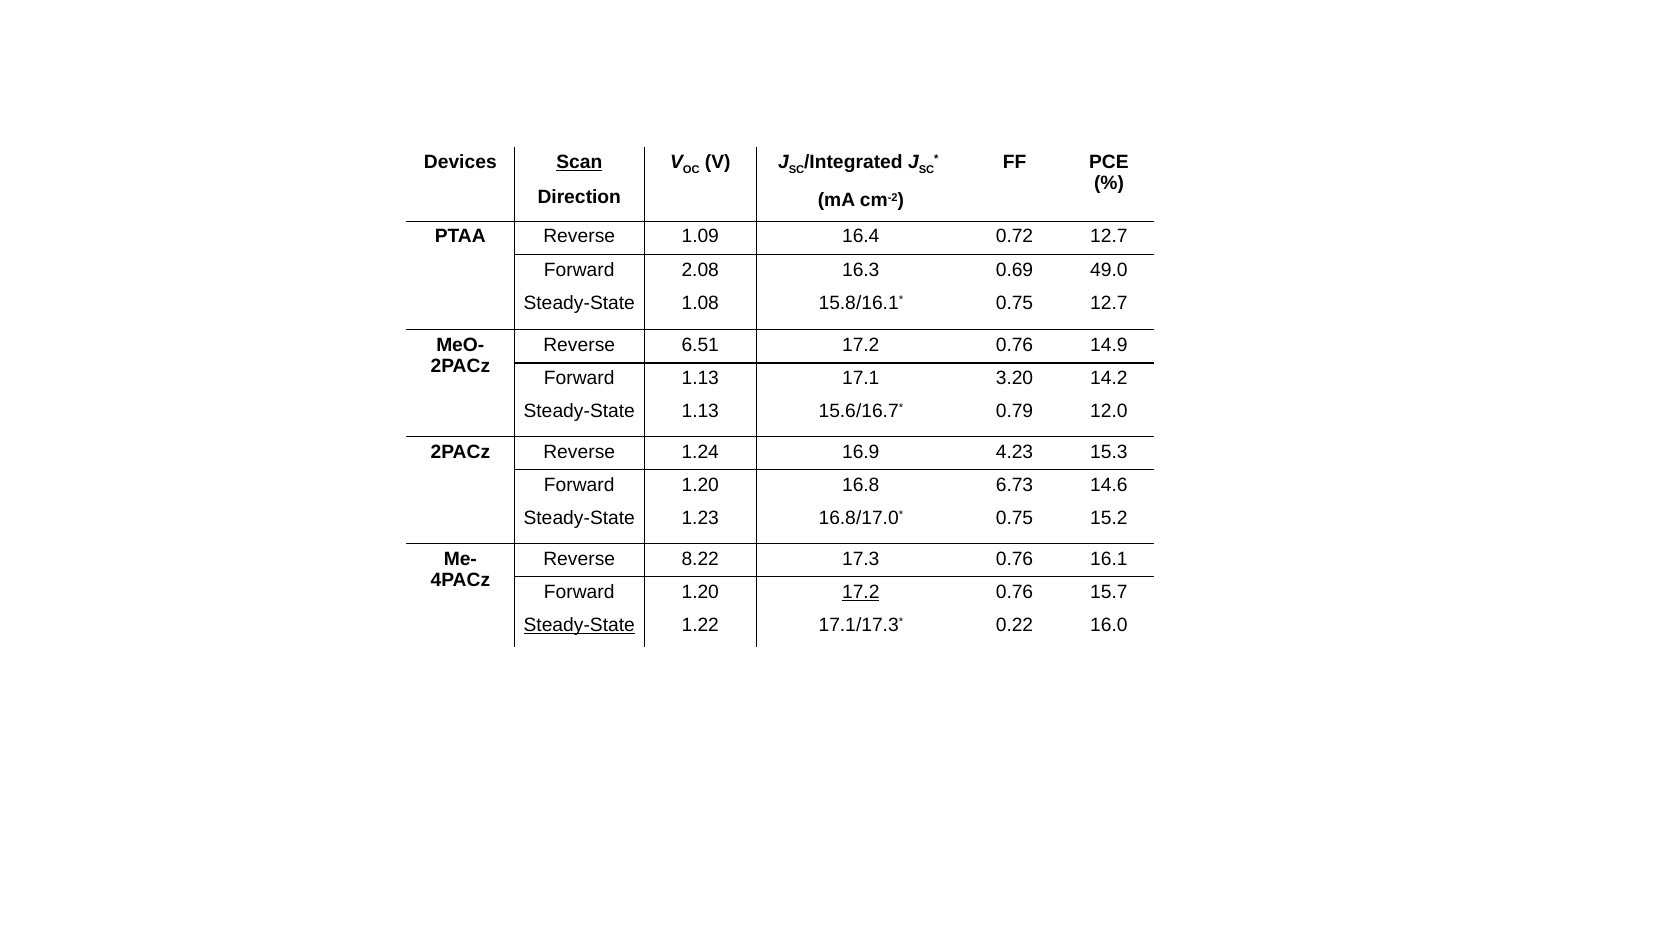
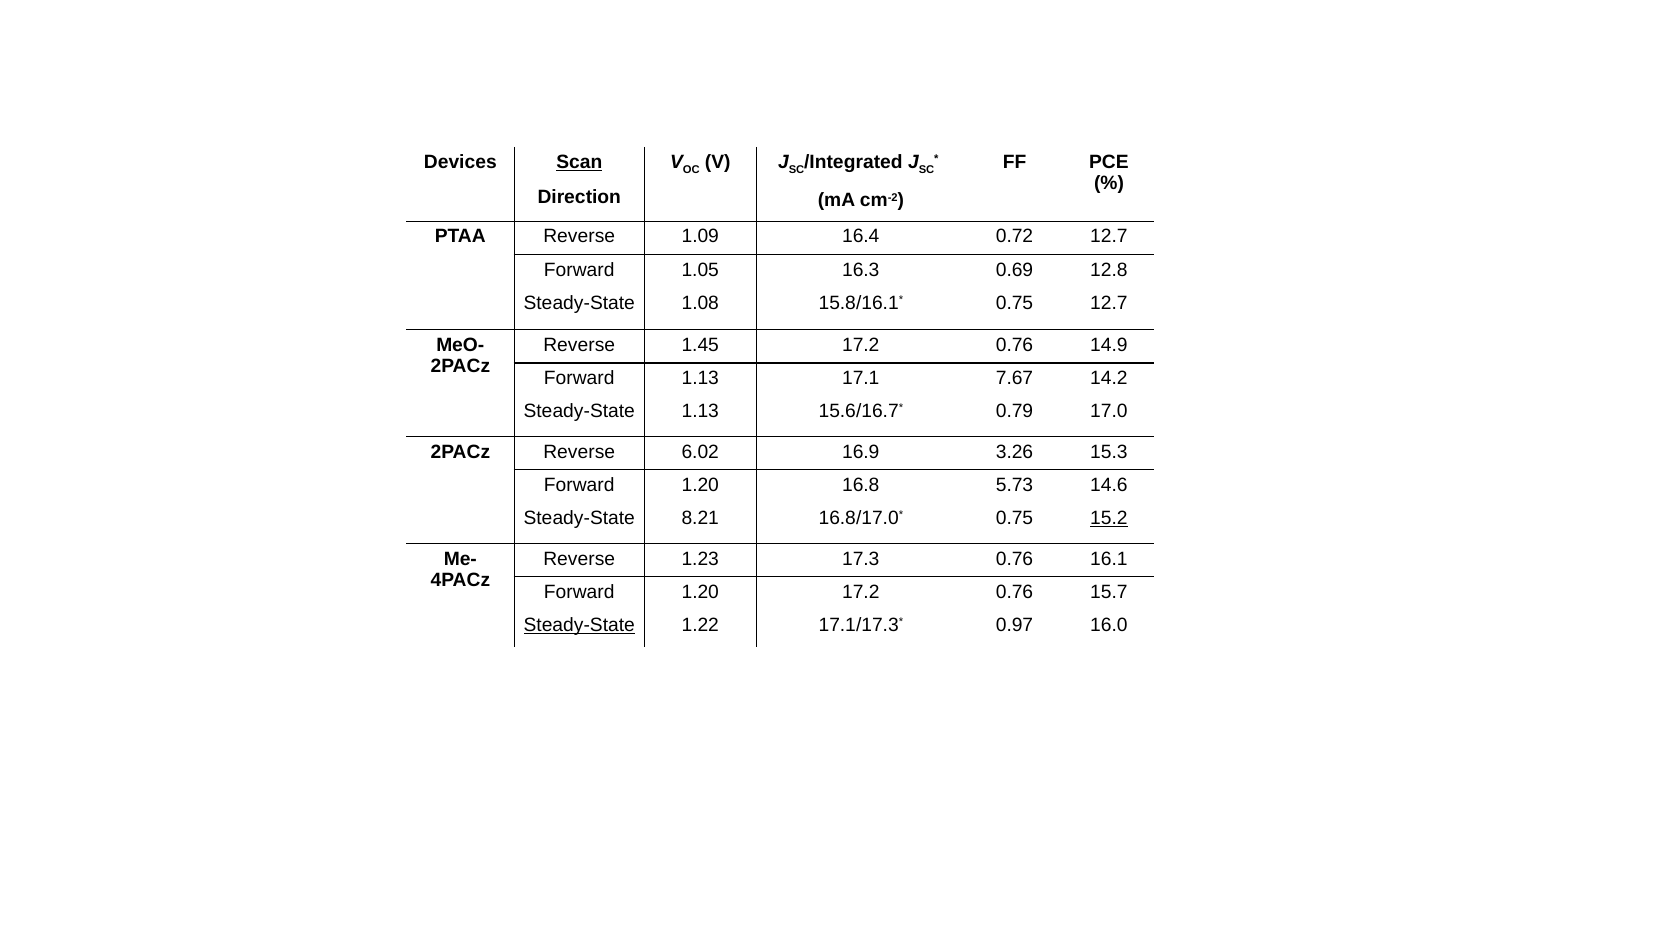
2.08: 2.08 -> 1.05 (700, 270)
49.0: 49.0 -> 12.8 (1109, 270)
6.51: 6.51 -> 1.45 (700, 345)
3.20: 3.20 -> 7.67 (1015, 378)
12.0: 12.0 -> 17.0 (1109, 411)
1.24: 1.24 -> 6.02 (700, 451)
4.23: 4.23 -> 3.26 (1015, 451)
6.73: 6.73 -> 5.73 (1015, 485)
1.23: 1.23 -> 8.21 (700, 518)
15.2 underline: none -> present (1109, 518)
8.22: 8.22 -> 1.23 (700, 558)
17.2 underline: present -> none (861, 592)
0.22: 0.22 -> 0.97 (1015, 625)
